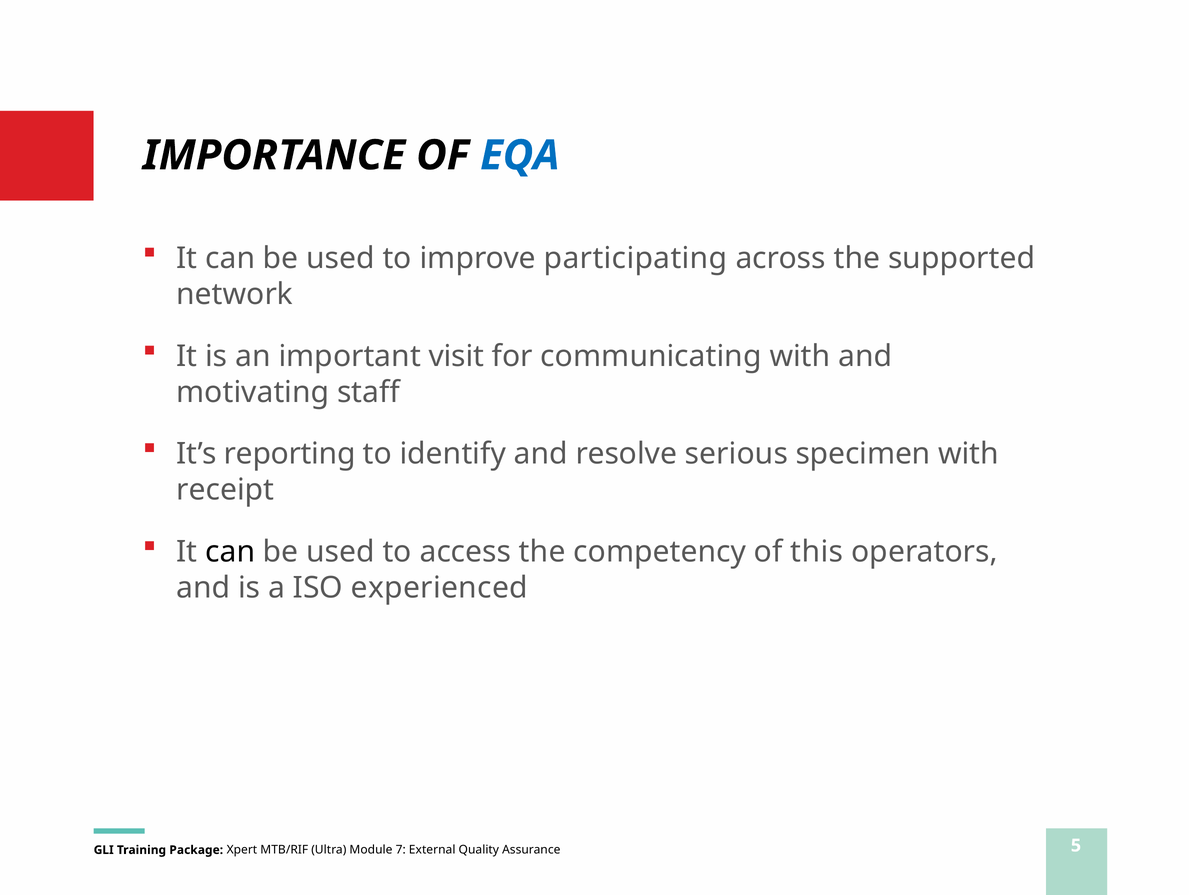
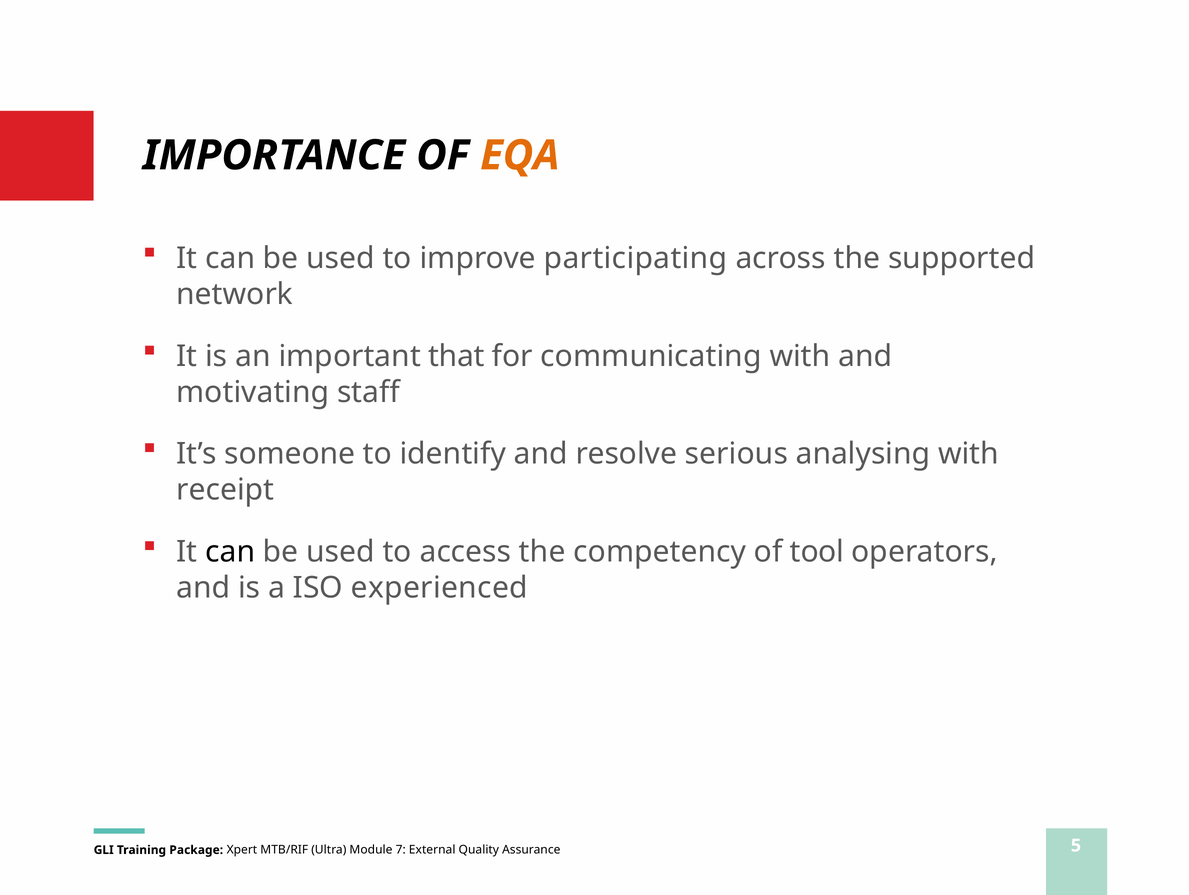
EQA colour: blue -> orange (520, 155)
visit: visit -> that (456, 356)
reporting: reporting -> someone (290, 454)
specimen: specimen -> analysing (863, 454)
this: this -> tool (817, 552)
